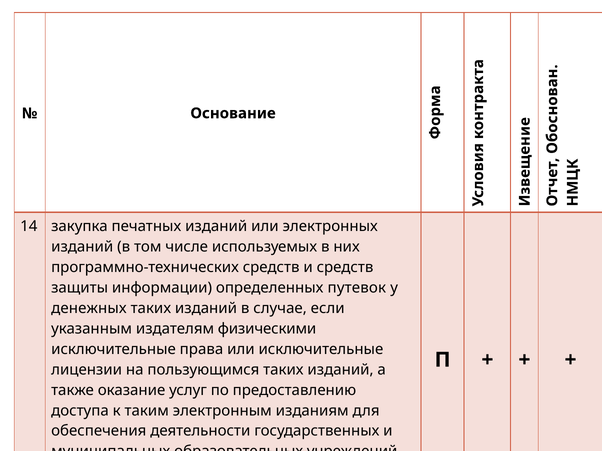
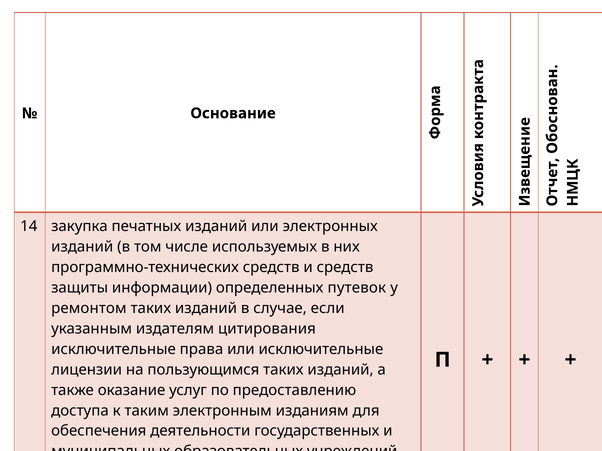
денежных: денежных -> ремонтом (89, 309)
физическими: физическими -> цитирования (267, 329)
